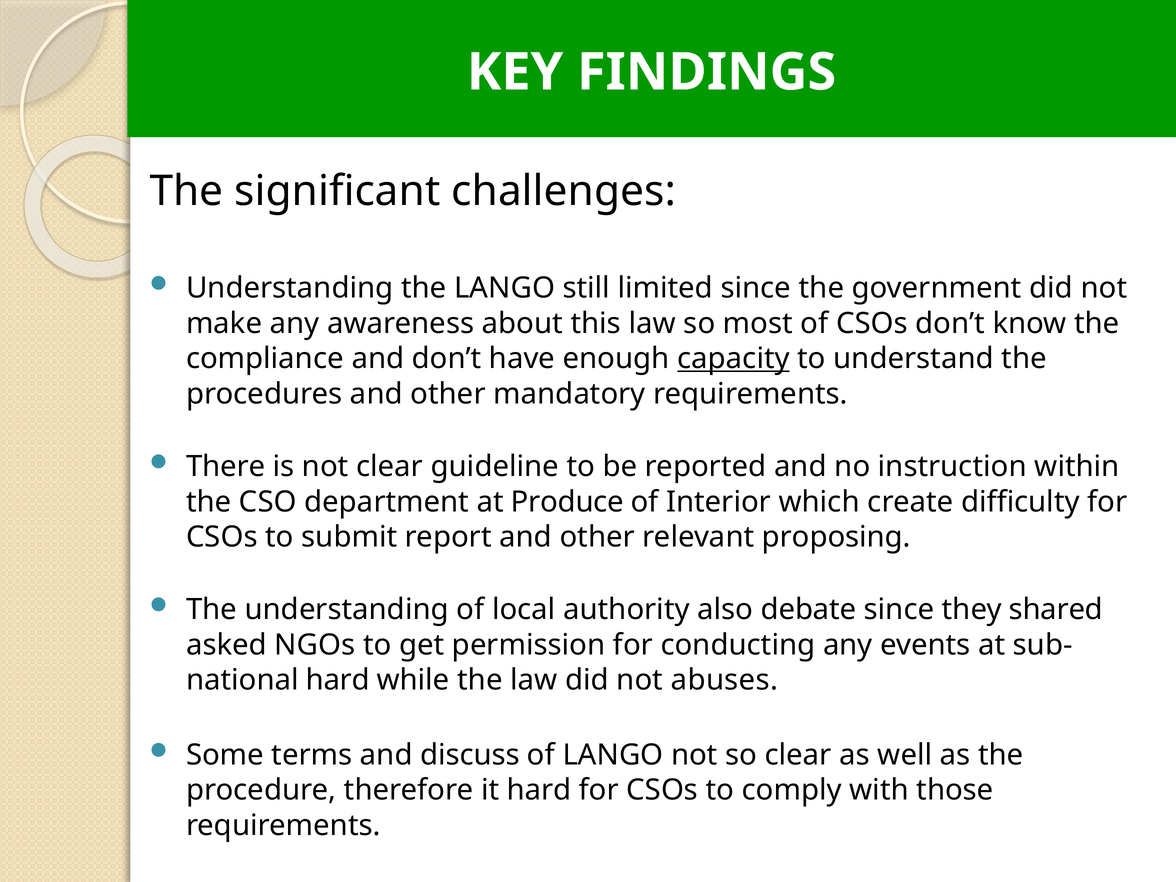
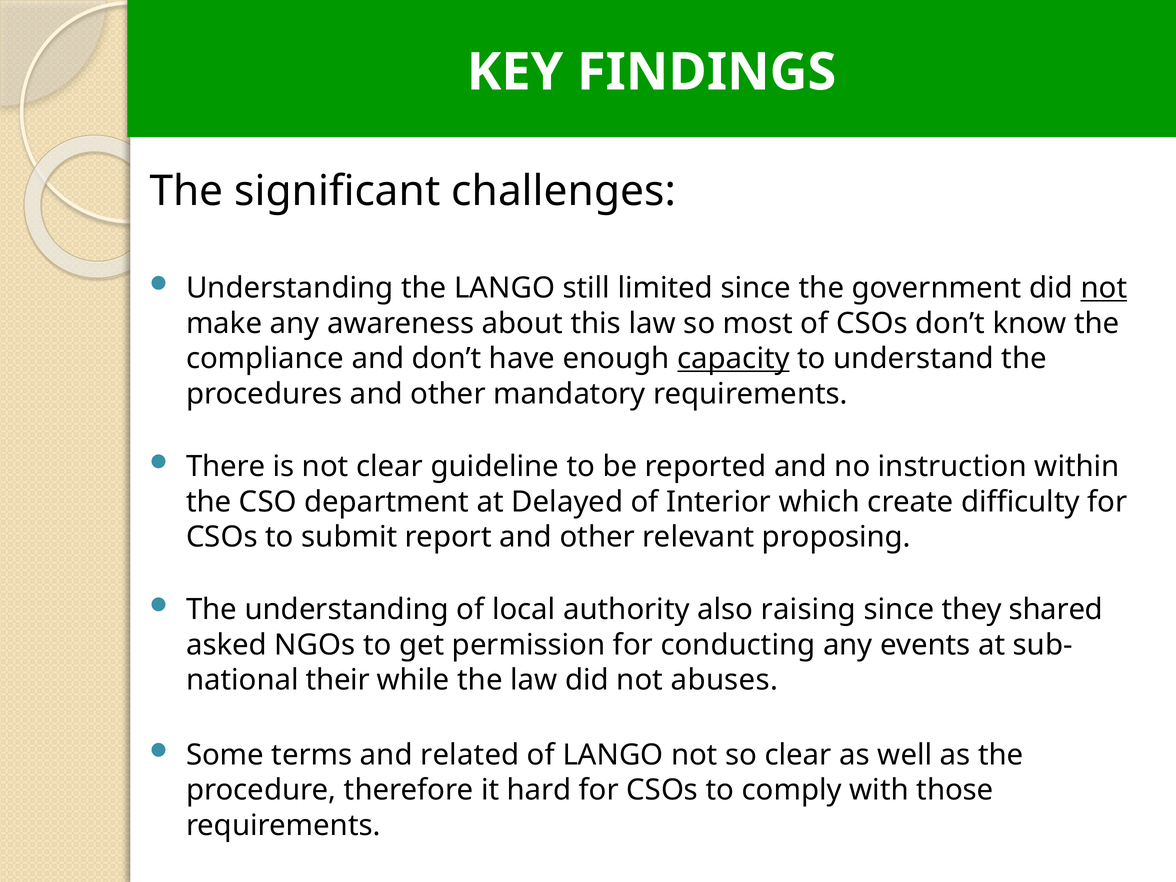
not underline: none -> present (1104, 288)
Produce: Produce -> Delayed (567, 502)
debate: debate -> raising (808, 610)
hard: hard -> their (338, 680)
discuss: discuss -> related (470, 755)
